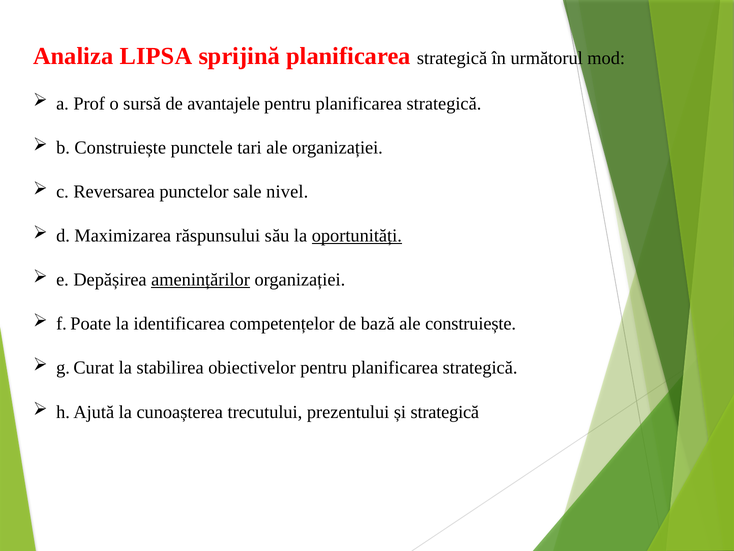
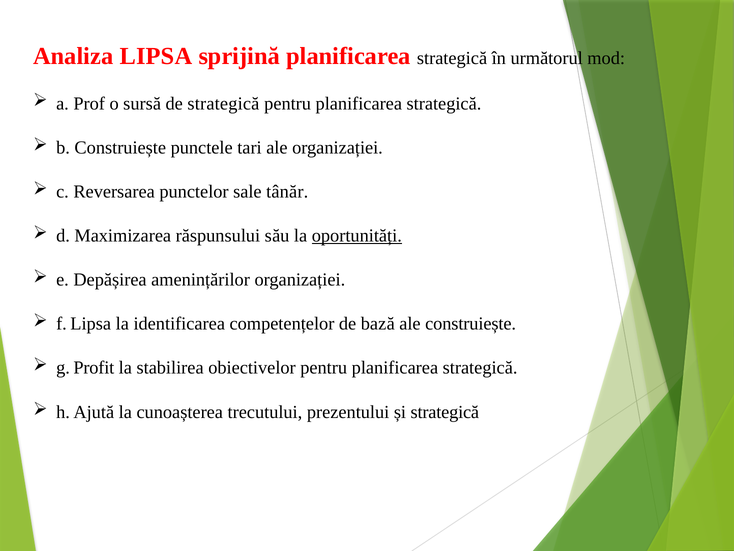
de avantajele: avantajele -> strategică (223, 103)
nivel: nivel -> tânăr (287, 191)
amenințărilor underline: present -> none (201, 280)
f Poate: Poate -> Lipsa (91, 324)
Curat: Curat -> Profit (94, 368)
